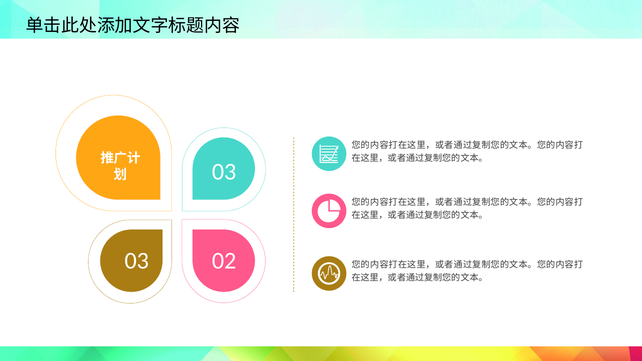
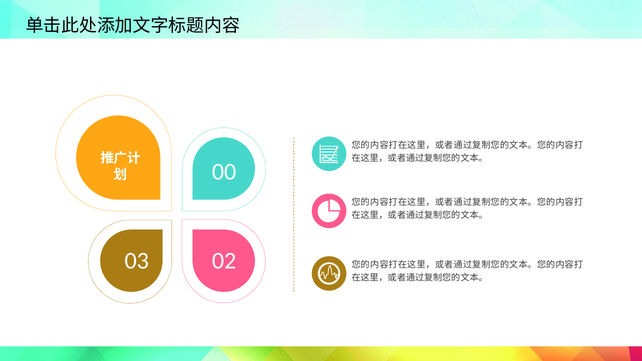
03: 03 -> 00 (224, 172)
